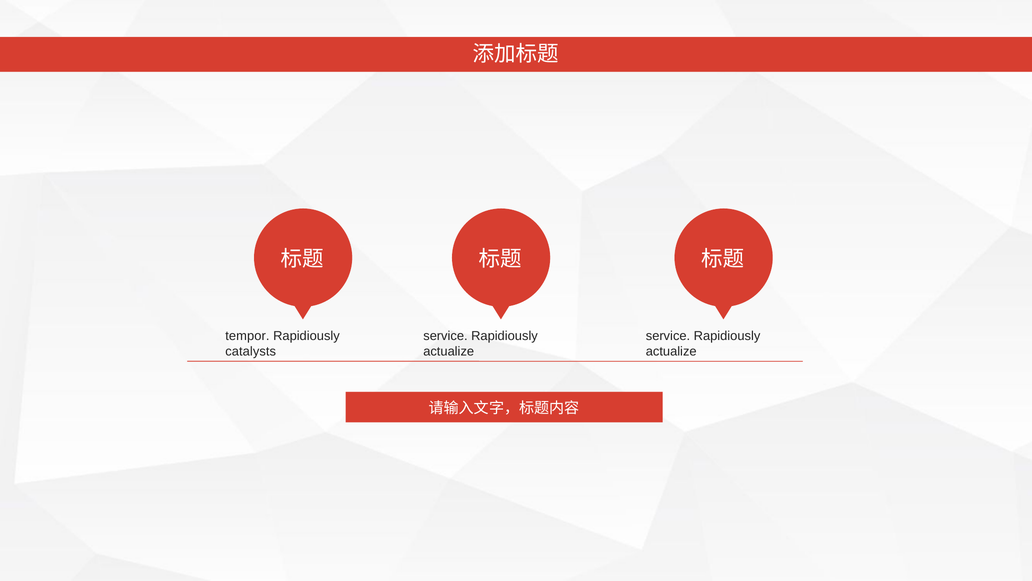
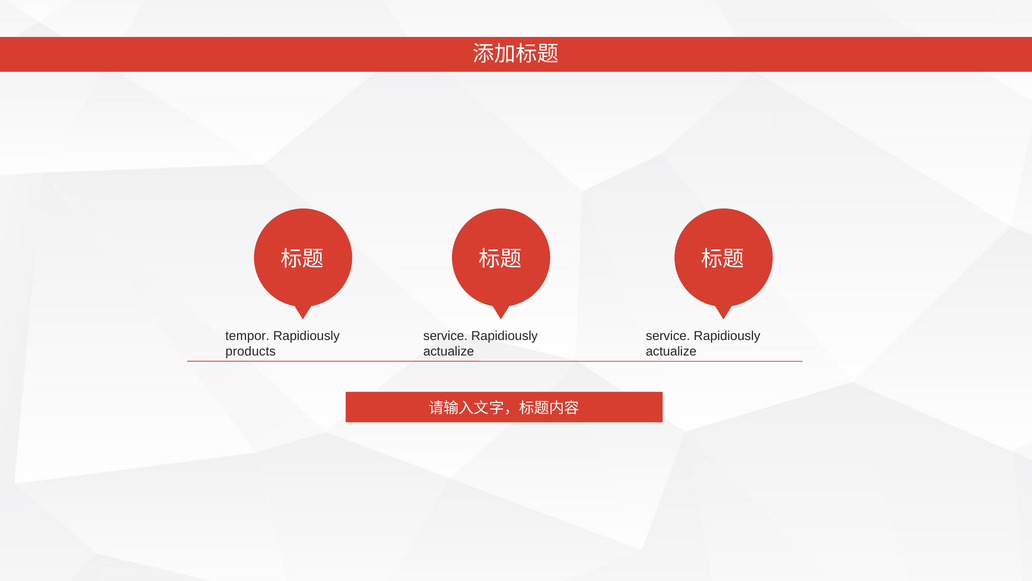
catalysts: catalysts -> products (251, 351)
